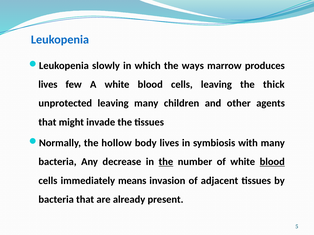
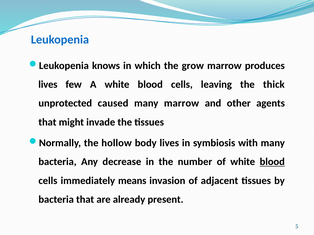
slowly: slowly -> knows (106, 66)
ways: ways -> grow (193, 66)
unprotected leaving: leaving -> caused (113, 104)
many children: children -> marrow (182, 104)
the underline: present -> none (166, 162)
